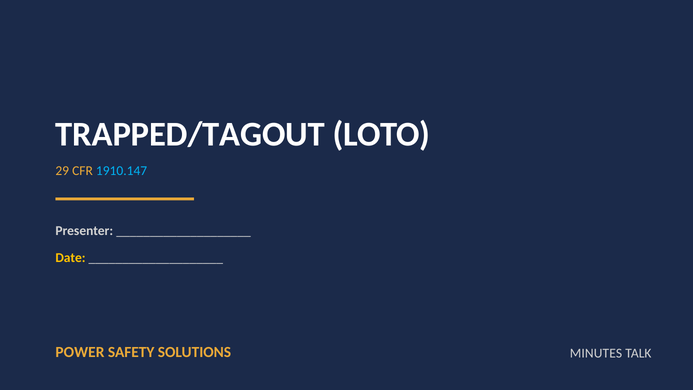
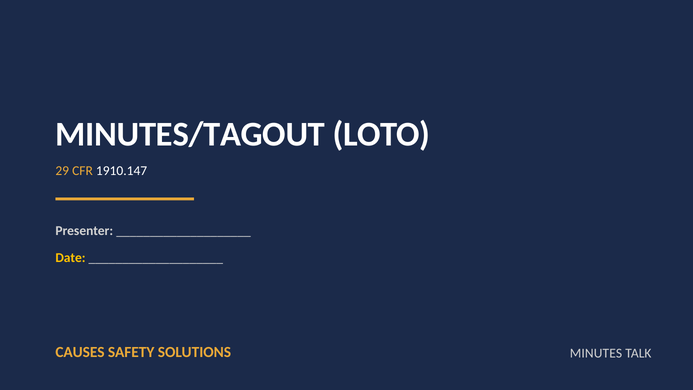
TRAPPED/TAGOUT: TRAPPED/TAGOUT -> MINUTES/TAGOUT (190, 134)
1910.147 colour: light blue -> white (122, 171)
POWER: POWER -> CAUSES (80, 352)
